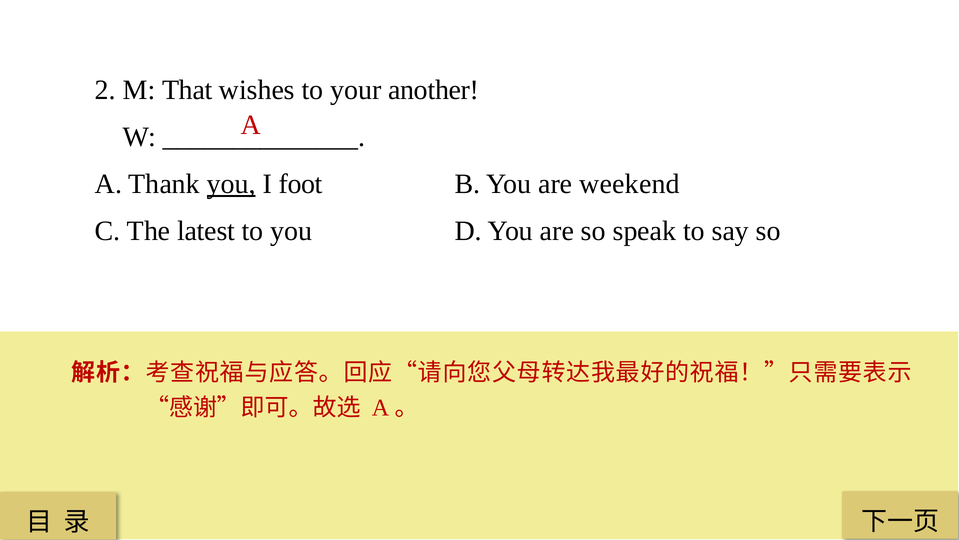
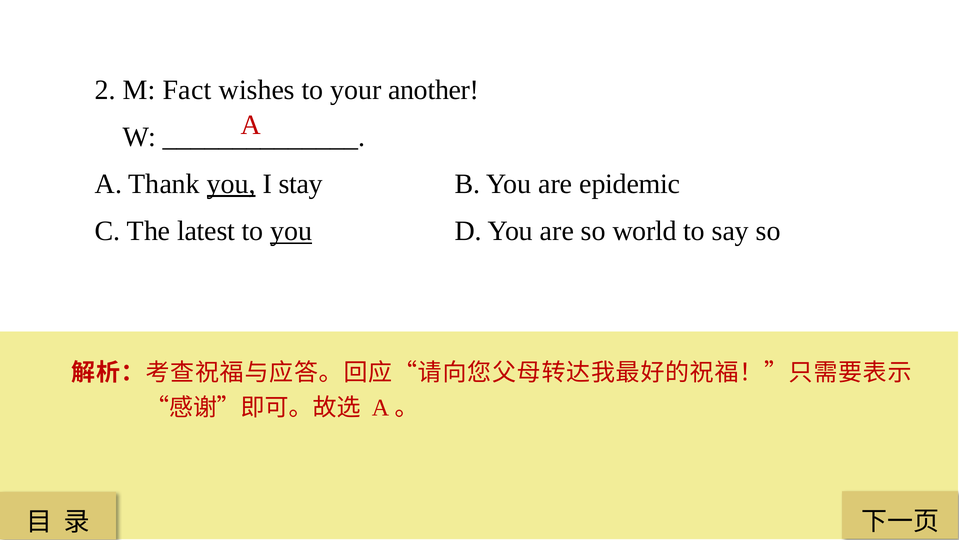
That: That -> Fact (187, 90)
foot: foot -> stay (301, 184)
weekend: weekend -> epidemic (630, 184)
you underline: none -> present (291, 231)
speak: speak -> world (645, 231)
